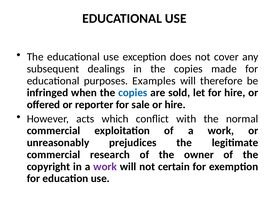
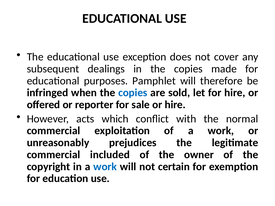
Examples: Examples -> Pamphlet (154, 81)
research: research -> included (110, 155)
work colour: purple -> blue (105, 167)
